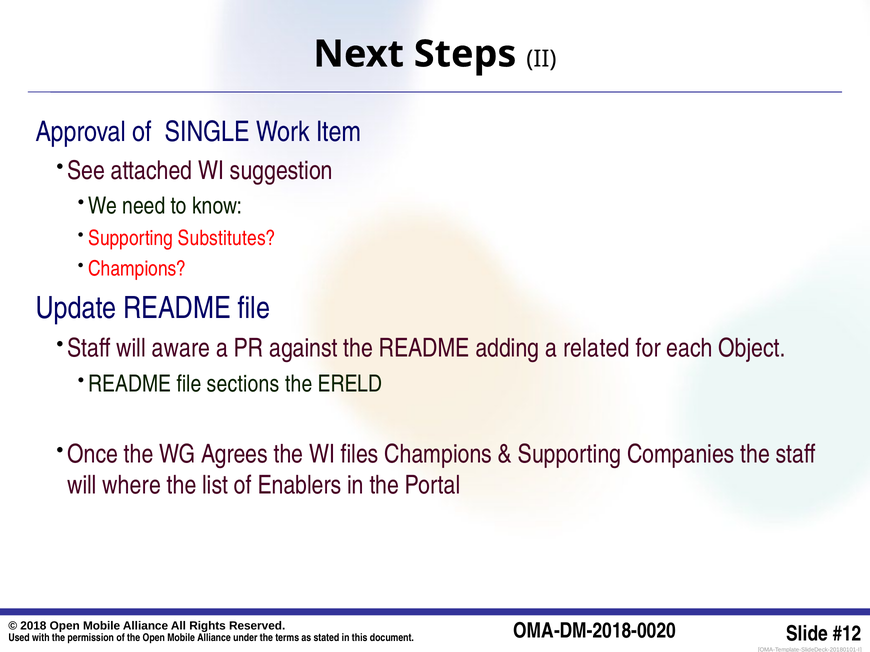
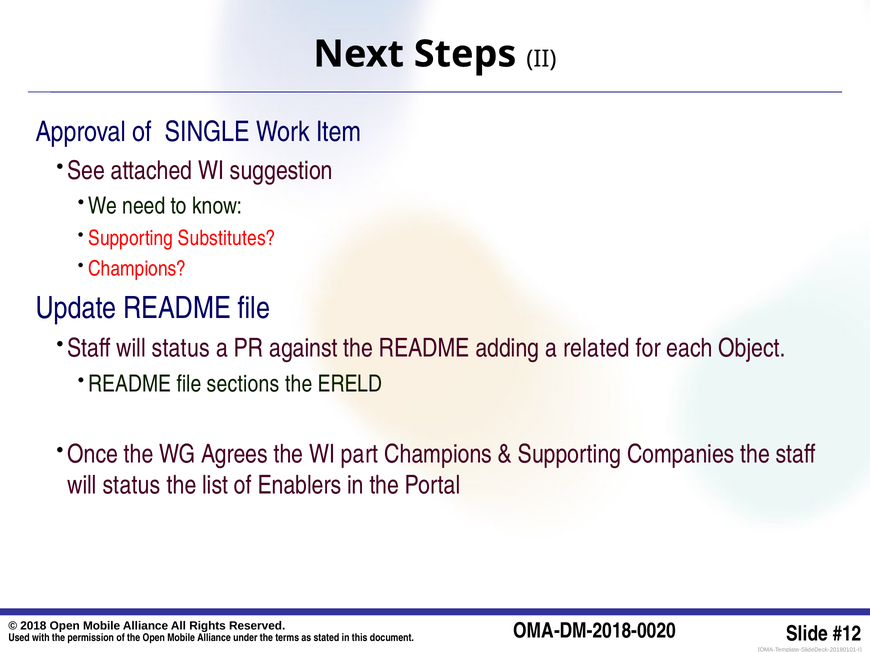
aware: aware -> status (181, 349)
files: files -> part (360, 455)
where: where -> status (132, 486)
